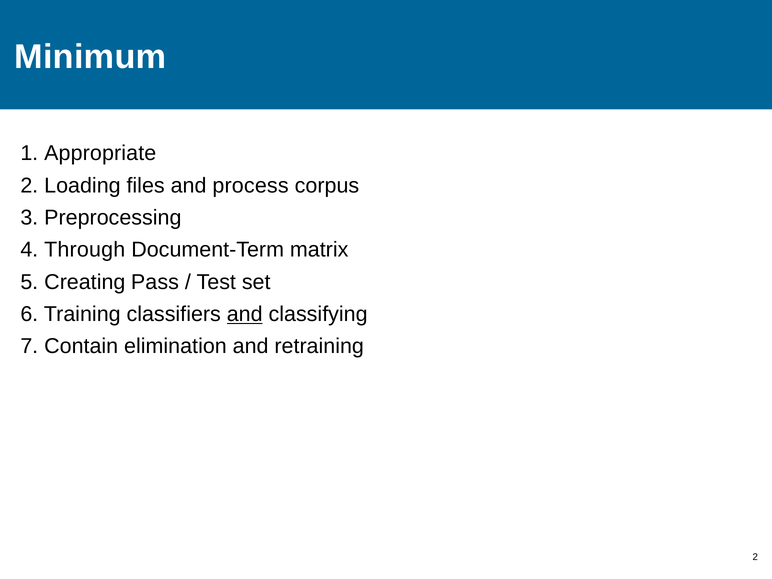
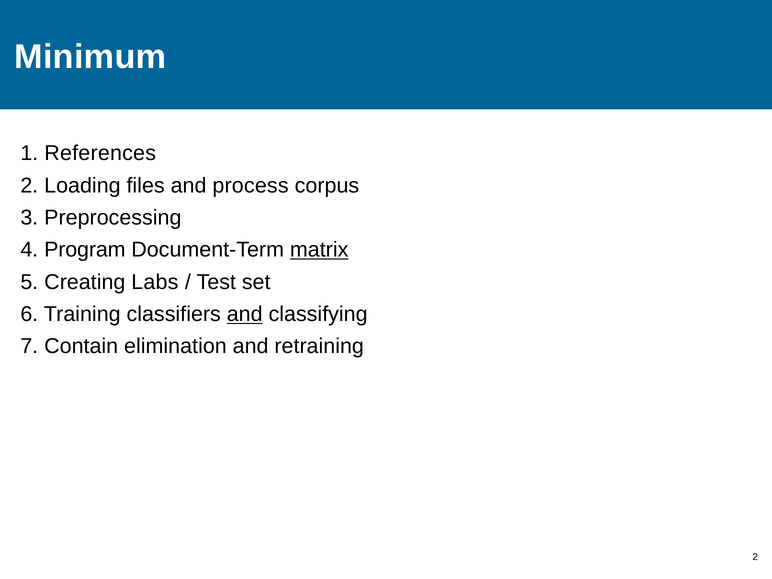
Appropriate: Appropriate -> References (100, 153)
Through: Through -> Program (85, 250)
matrix underline: none -> present (319, 250)
Pass: Pass -> Labs (155, 282)
